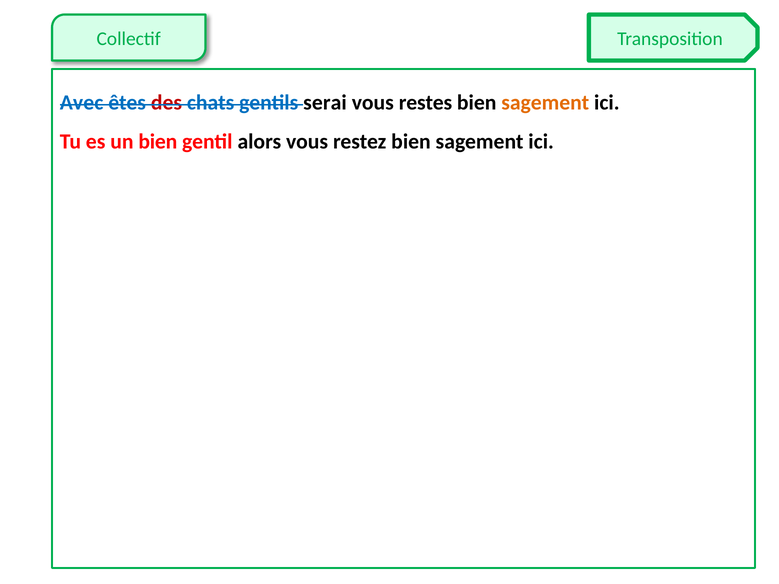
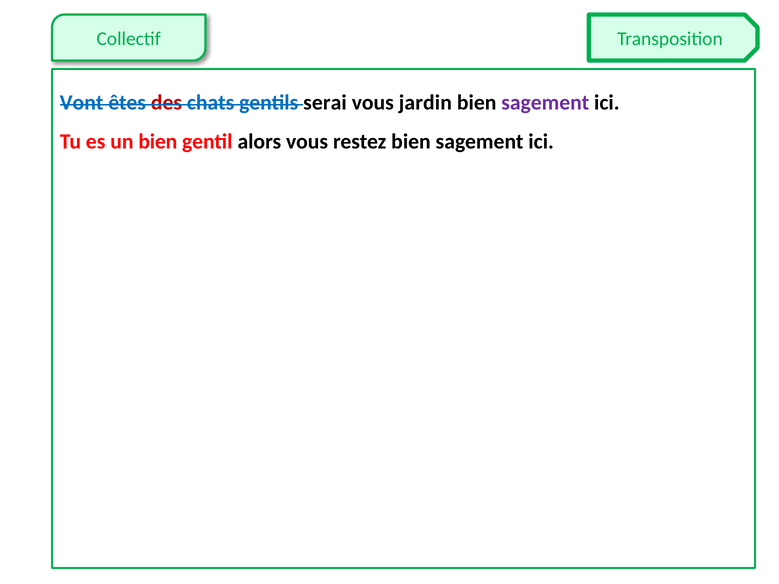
Avec: Avec -> Vont (82, 103)
restes: restes -> jardin (425, 103)
sagement colour: orange -> purple (545, 103)
